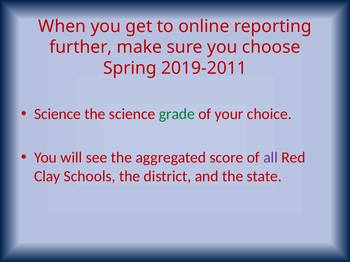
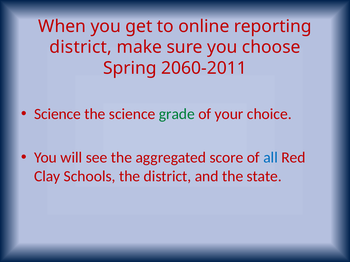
further: further -> district (81, 47)
2019-2011: 2019-2011 -> 2060-2011 (204, 68)
all colour: purple -> blue (271, 158)
